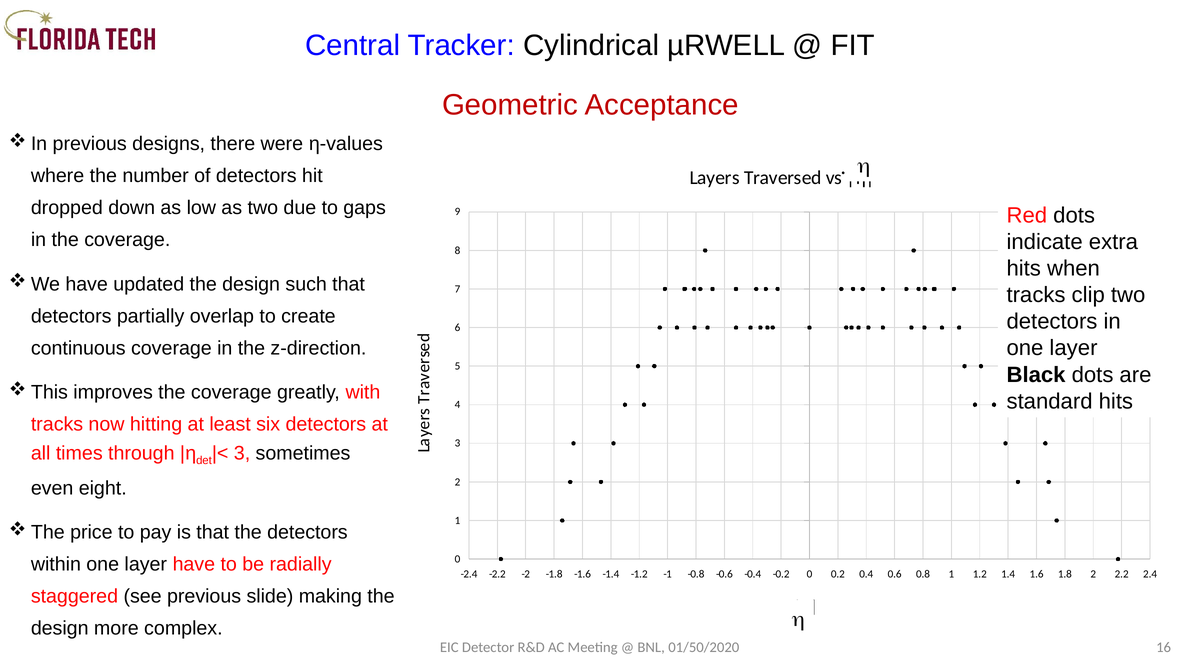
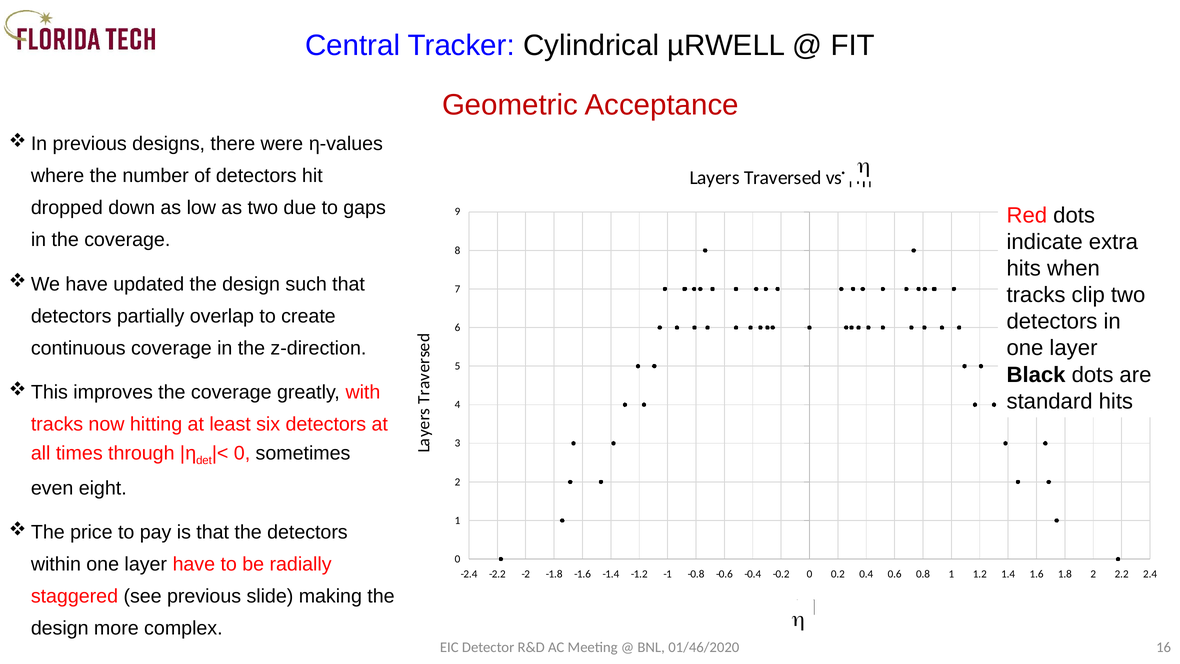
3: 3 -> 0 (242, 453)
01/50/2020: 01/50/2020 -> 01/46/2020 (704, 647)
